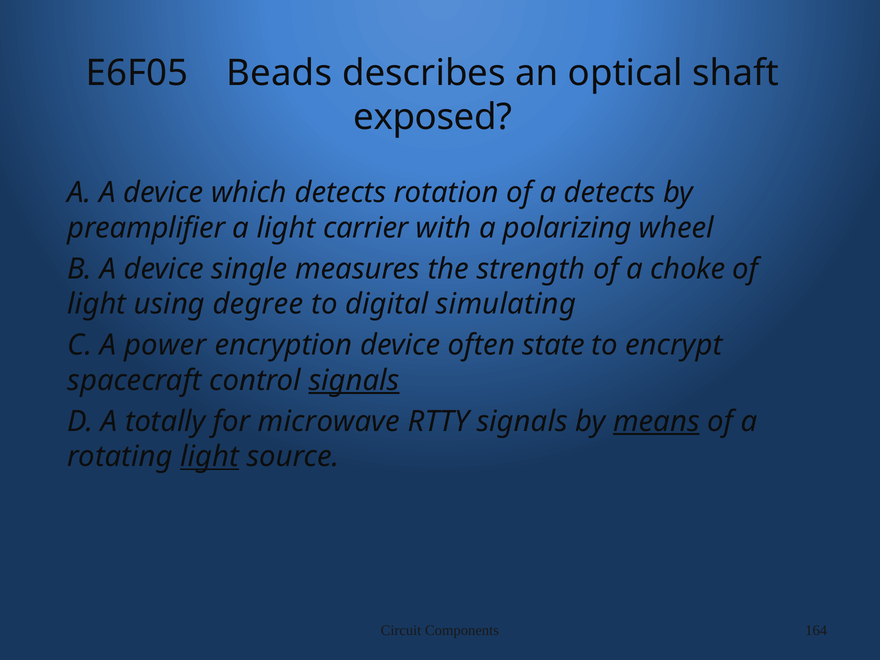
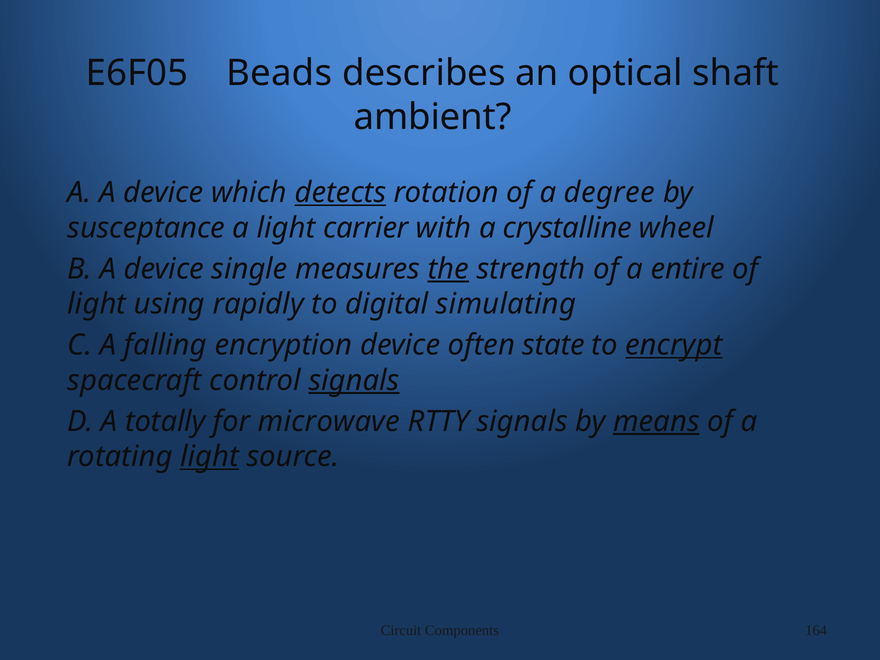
exposed: exposed -> ambient (433, 117)
detects underline: none -> present (340, 193)
a detects: detects -> degree (610, 193)
preamplifier: preamplifier -> susceptance (146, 228)
polarizing: polarizing -> crystalline (567, 228)
the underline: none -> present (448, 269)
choke: choke -> entire (688, 269)
degree: degree -> rapidly (258, 304)
power: power -> falling (165, 345)
encrypt underline: none -> present (674, 345)
